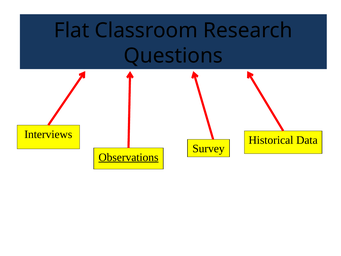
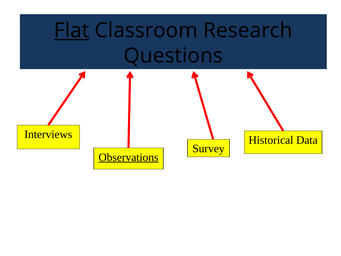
Flat underline: none -> present (72, 31)
